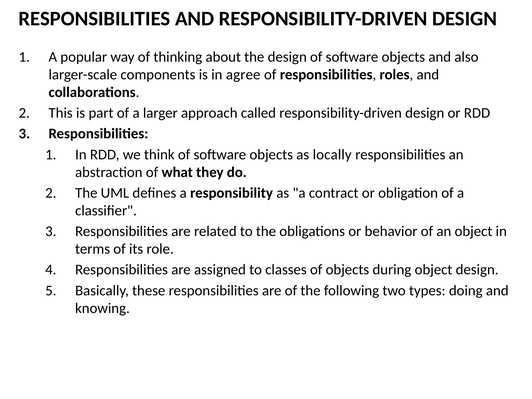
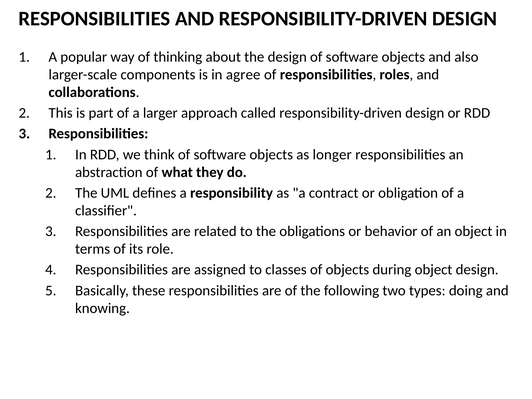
locally: locally -> longer (332, 154)
